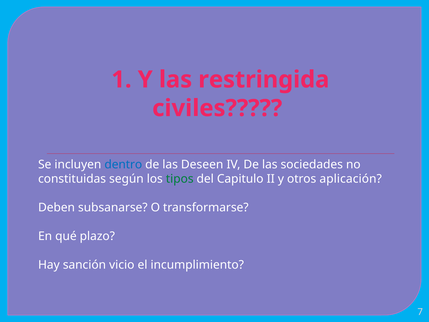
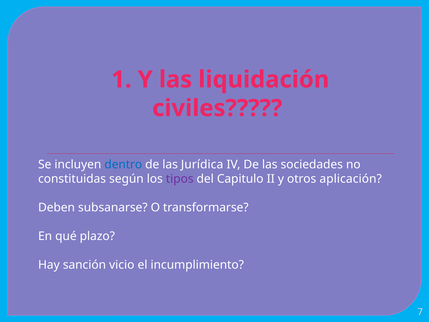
restringida: restringida -> liquidación (264, 80)
Deseen: Deseen -> Jurídica (202, 164)
tipos colour: green -> purple (180, 179)
